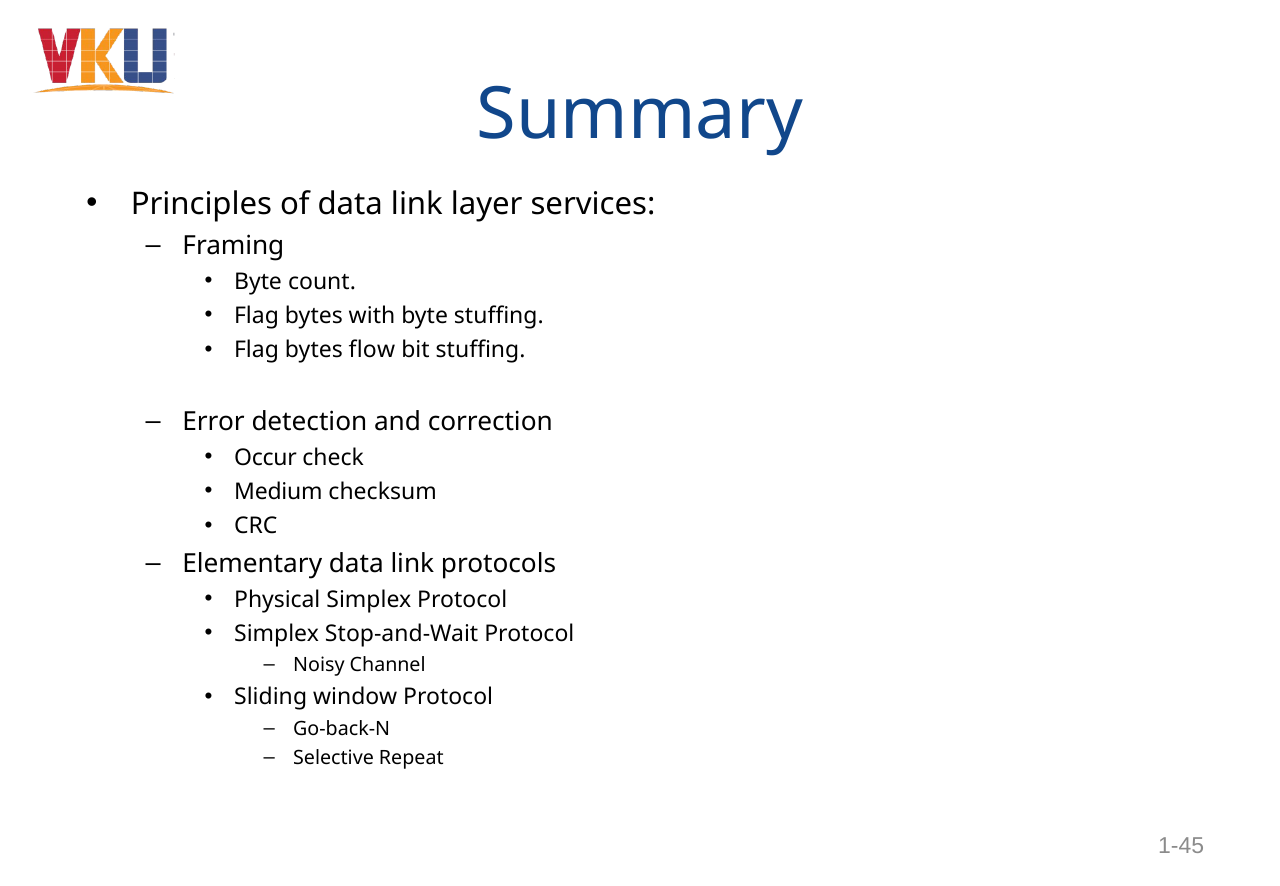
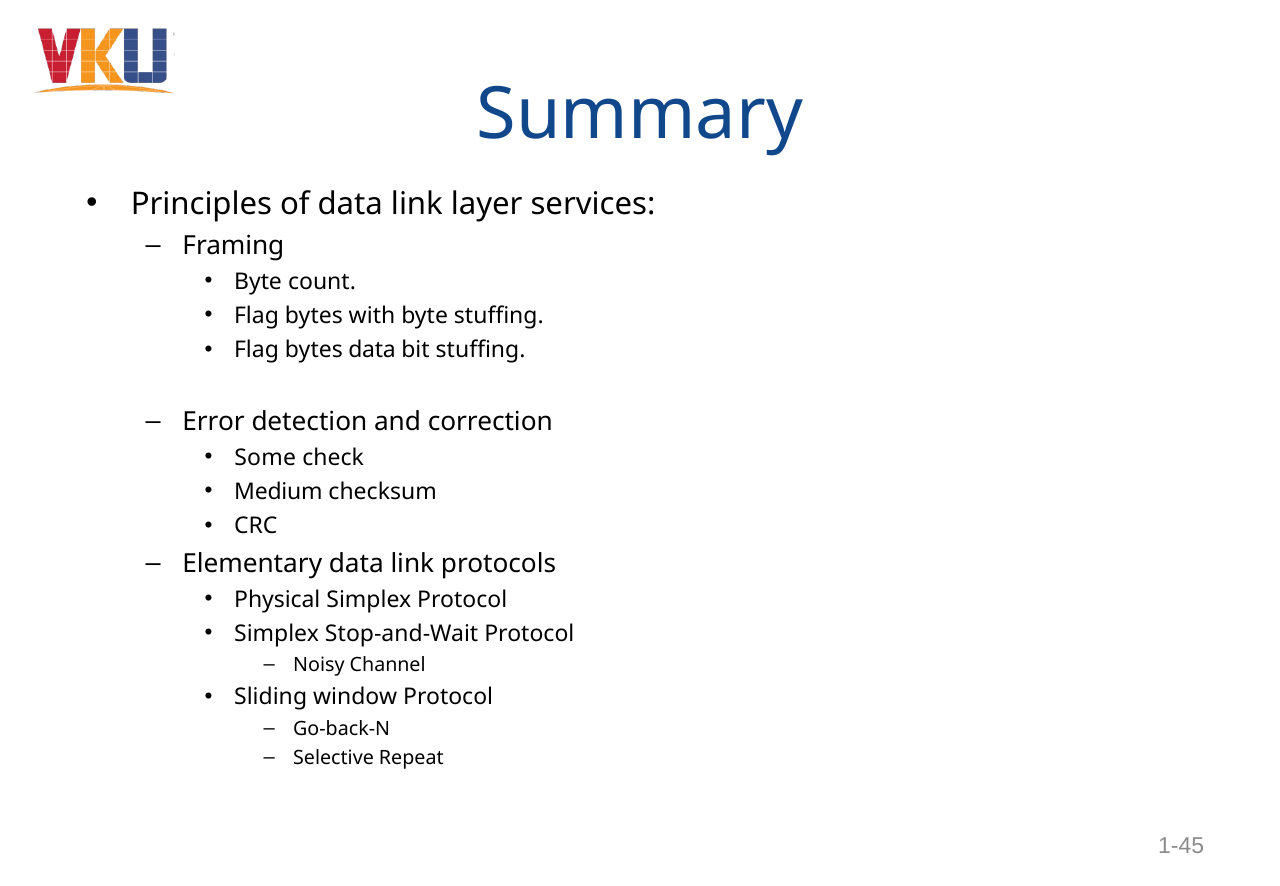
bytes flow: flow -> data (372, 350)
Occur: Occur -> Some (265, 458)
